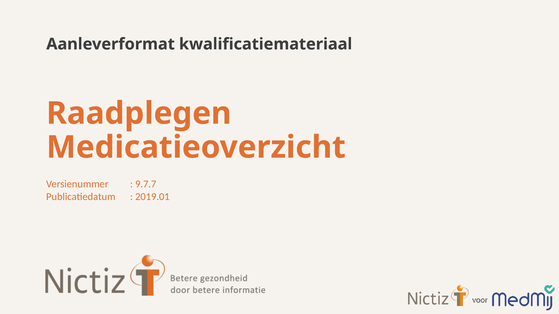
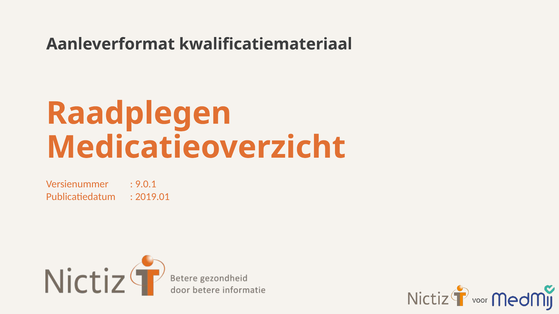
9.7.7: 9.7.7 -> 9.0.1 (146, 184)
